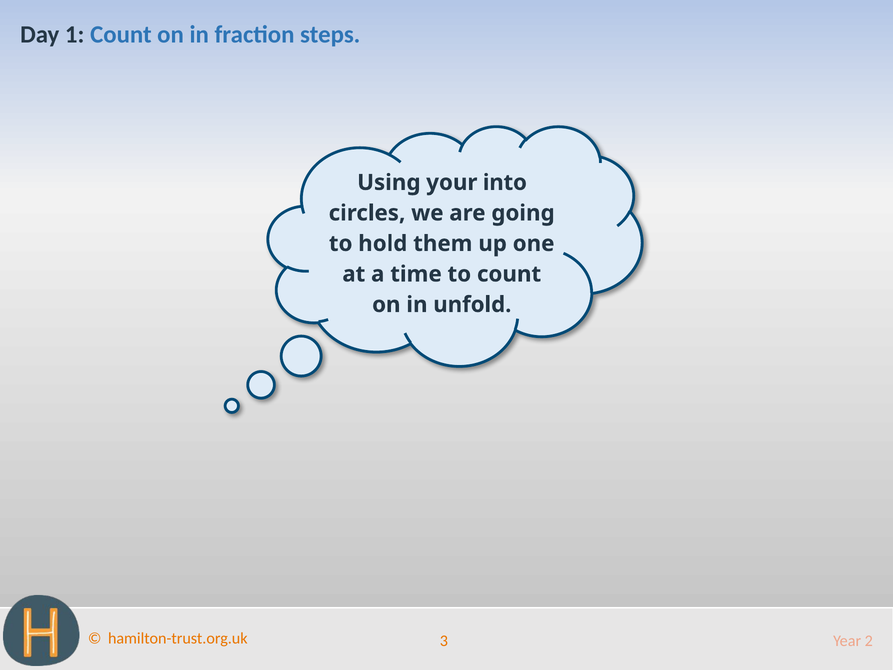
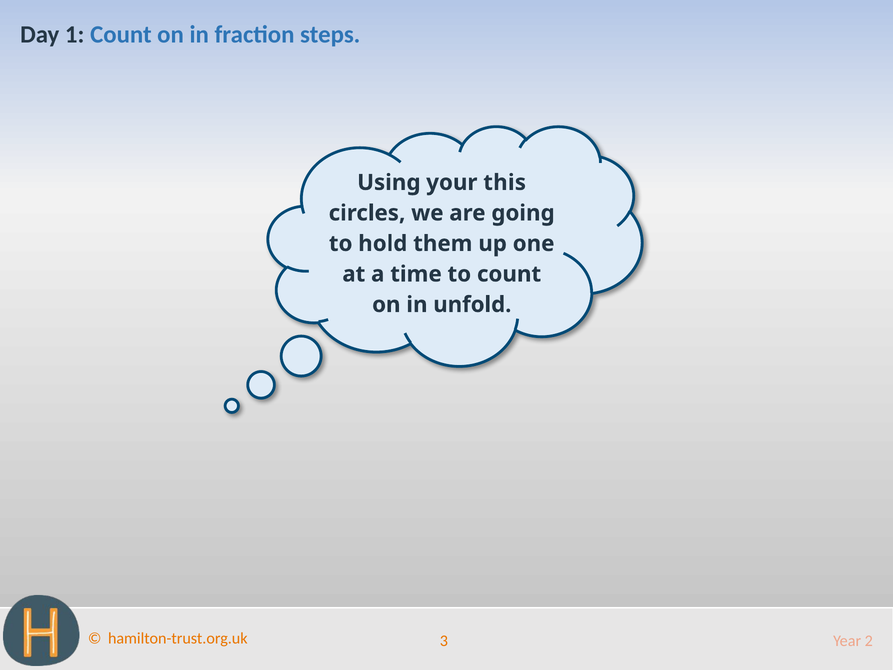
into: into -> this (505, 182)
